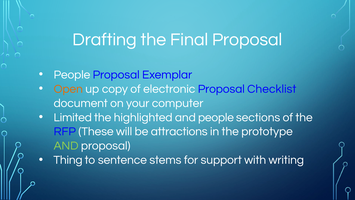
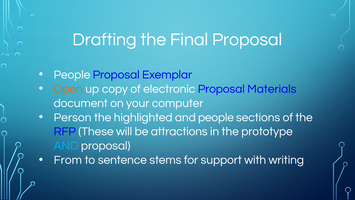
Checklist: Checklist -> Materials (272, 89)
Limited: Limited -> Person (73, 117)
AND colour: light green -> light blue (66, 146)
Thing: Thing -> From (68, 160)
